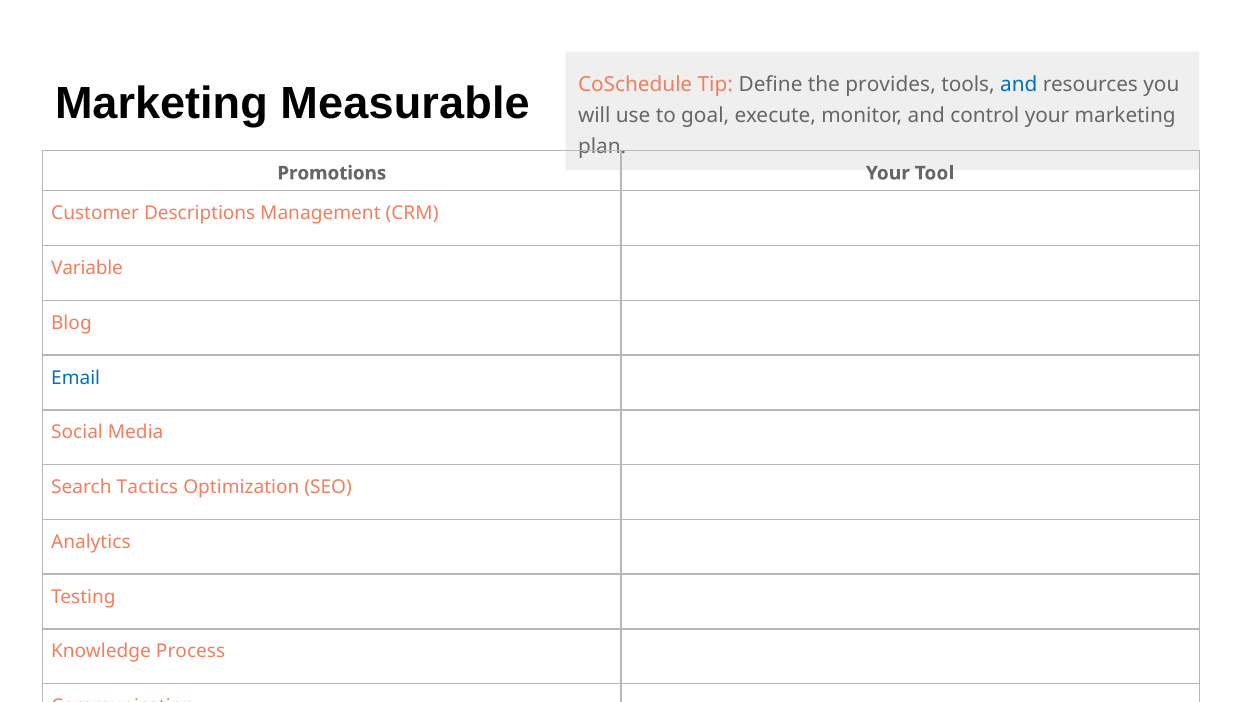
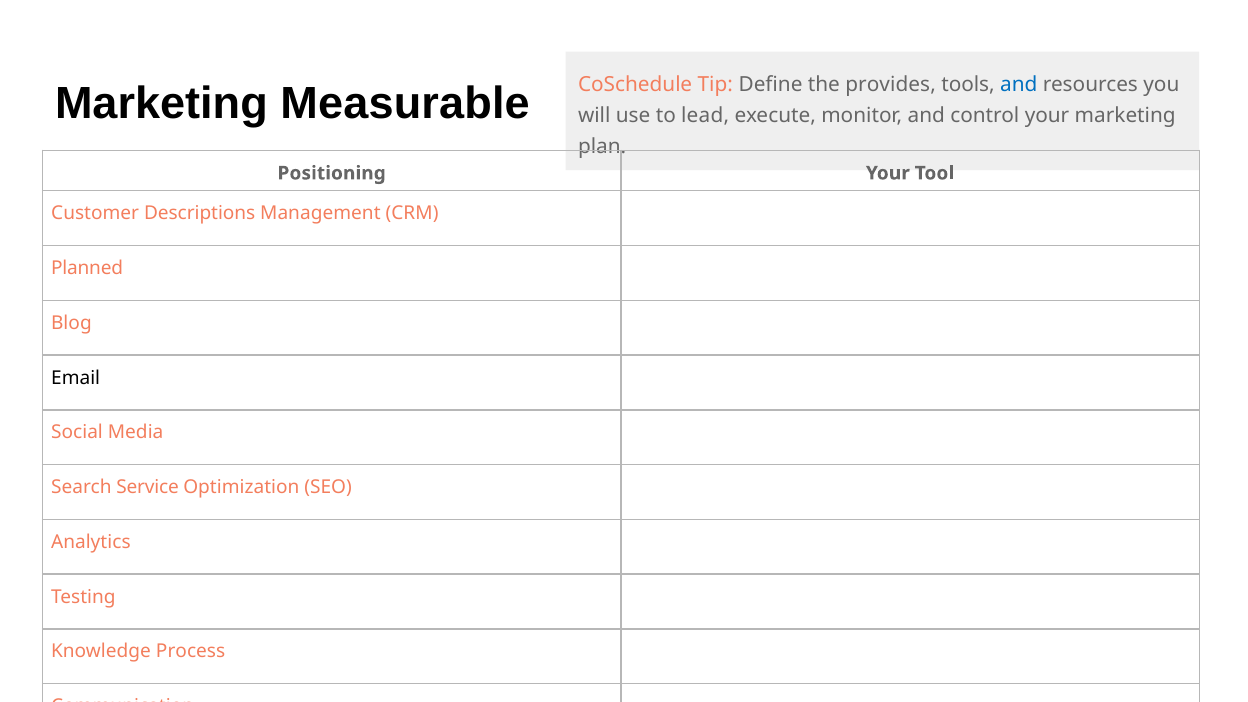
goal: goal -> lead (705, 116)
Promotions: Promotions -> Positioning (332, 173)
Variable: Variable -> Planned (87, 268)
Email colour: blue -> black (76, 378)
Tactics: Tactics -> Service (148, 487)
